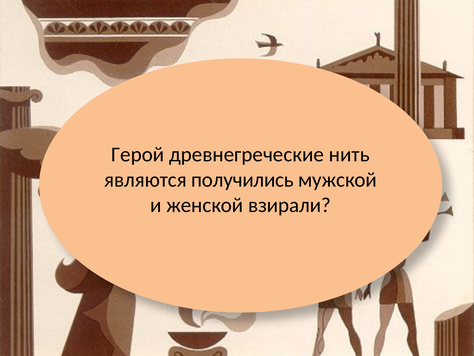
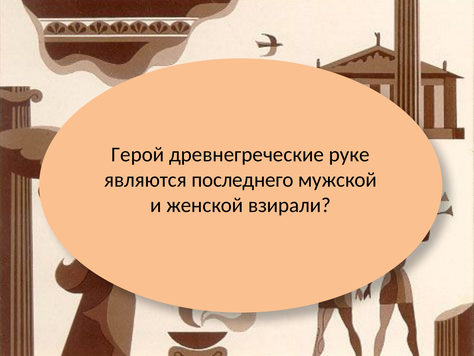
нить: нить -> руке (349, 154)
получились: получились -> последнего (243, 180)
